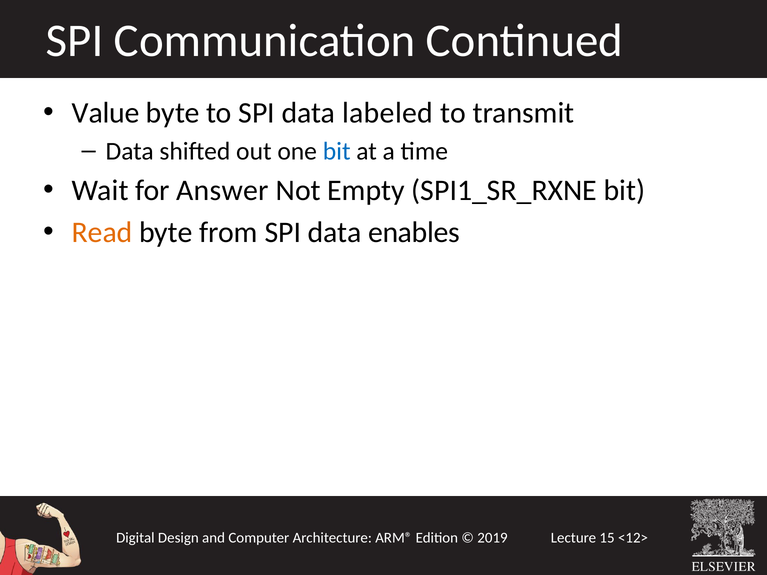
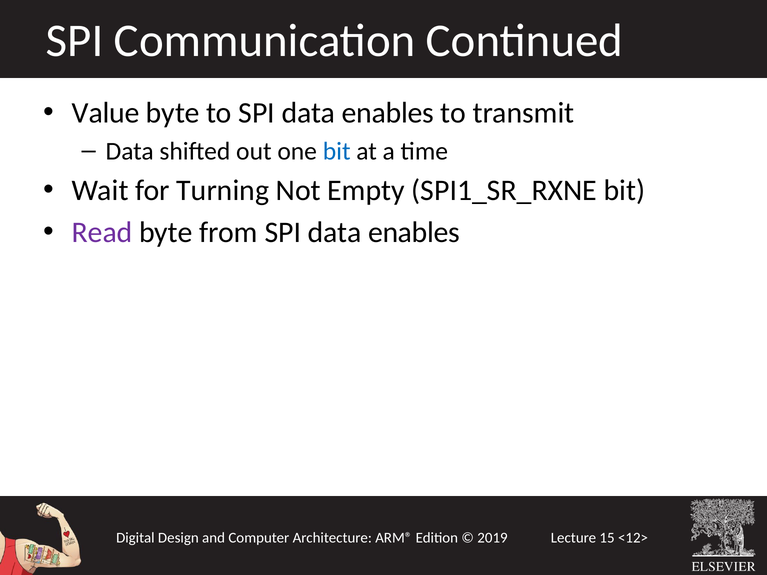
to SPI data labeled: labeled -> enables (388, 113)
Answer: Answer -> Turning (223, 191)
Read colour: orange -> purple (102, 232)
